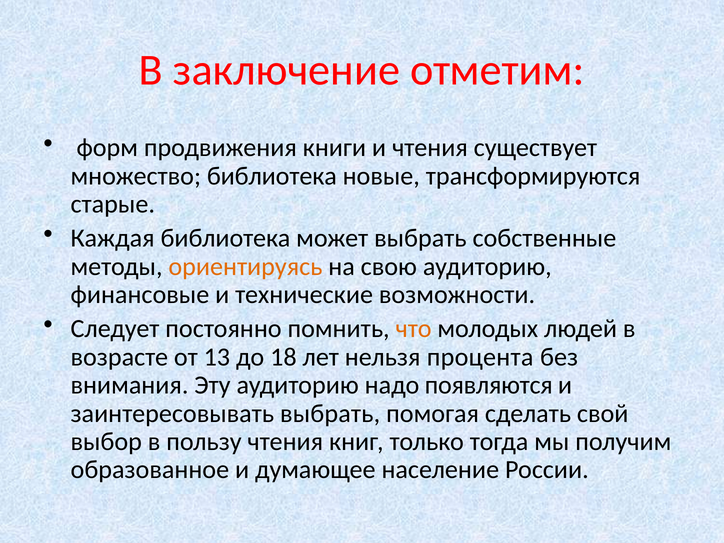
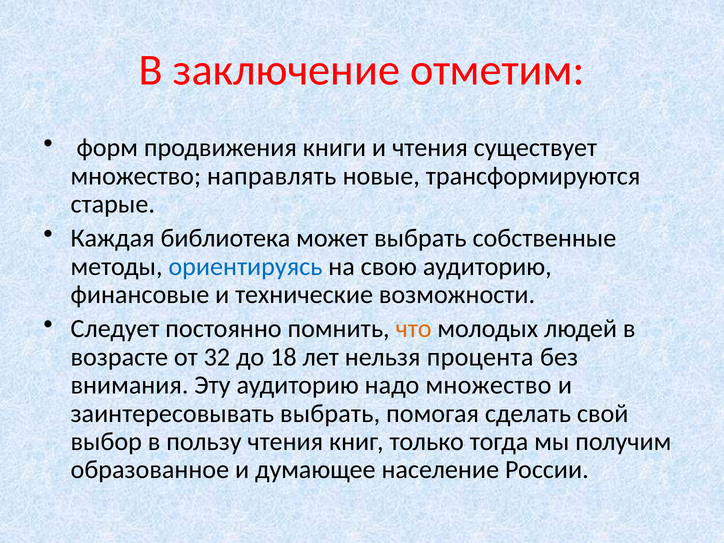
множество библиотека: библиотека -> направлять (272, 176)
ориентируясь colour: orange -> blue (245, 266)
13: 13 -> 32 (217, 357)
надо появляются: появляются -> множество (488, 385)
